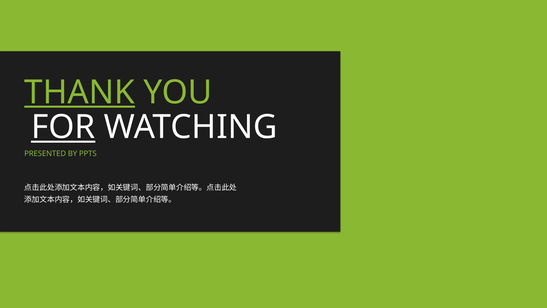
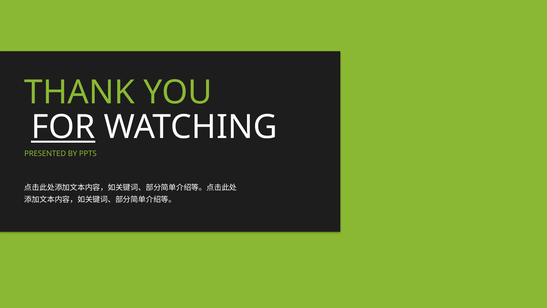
THANK underline: present -> none (80, 92)
